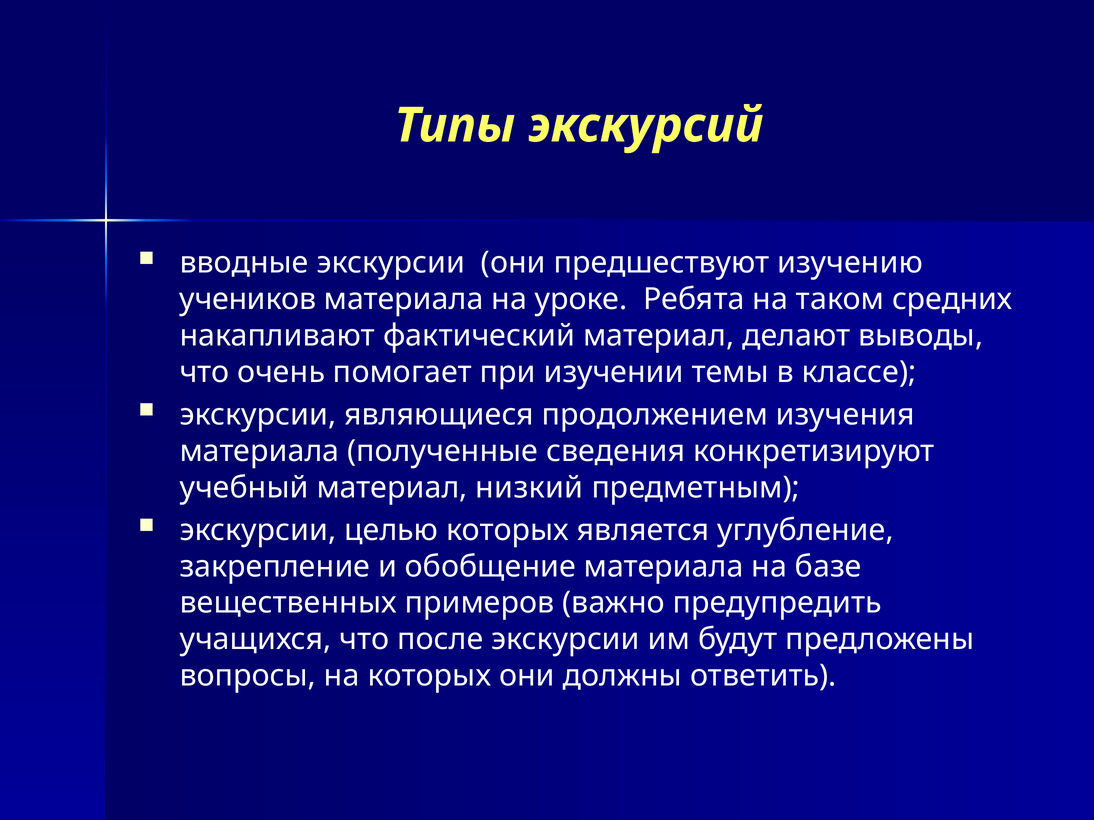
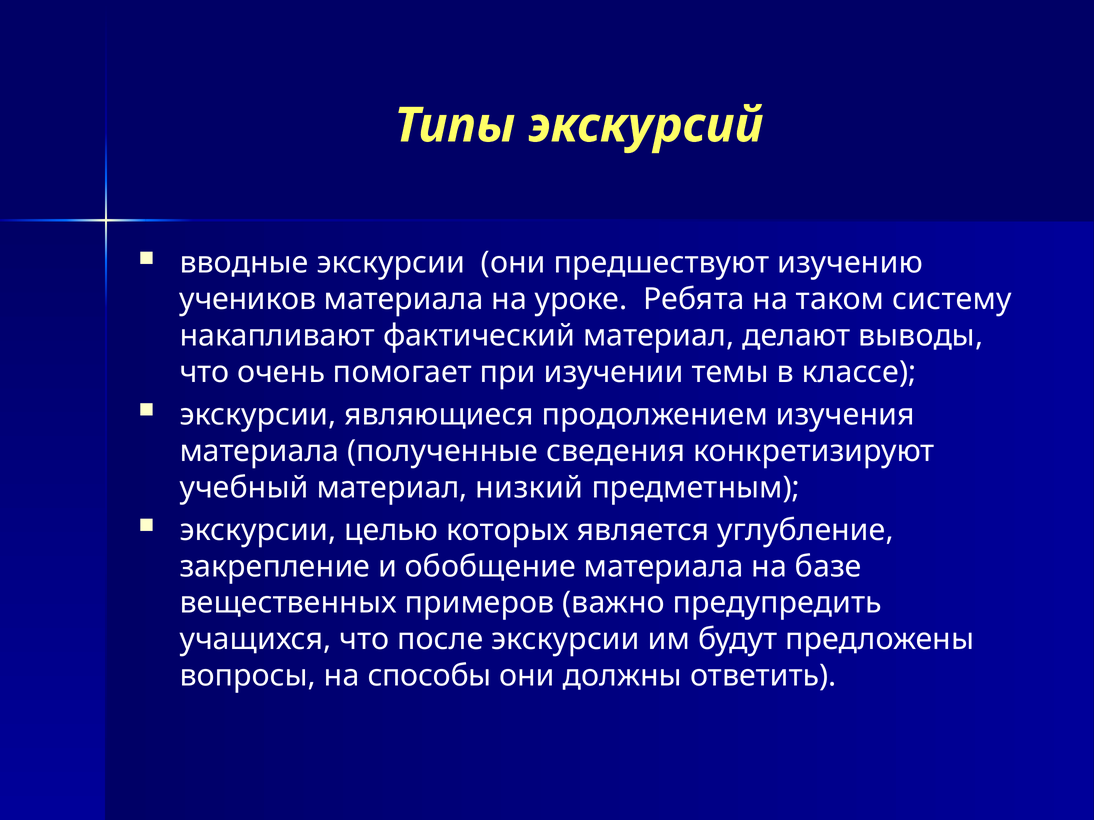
средних: средних -> систему (952, 299)
на которых: которых -> способы (429, 676)
